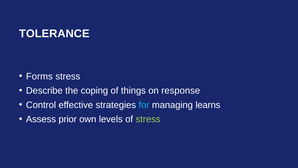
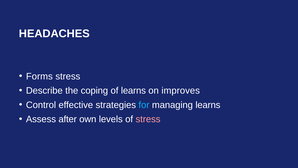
TOLERANCE: TOLERANCE -> HEADACHES (54, 33)
of things: things -> learns (133, 90)
response: response -> improves (181, 90)
prior: prior -> after (68, 119)
stress colour: light green -> pink (148, 119)
